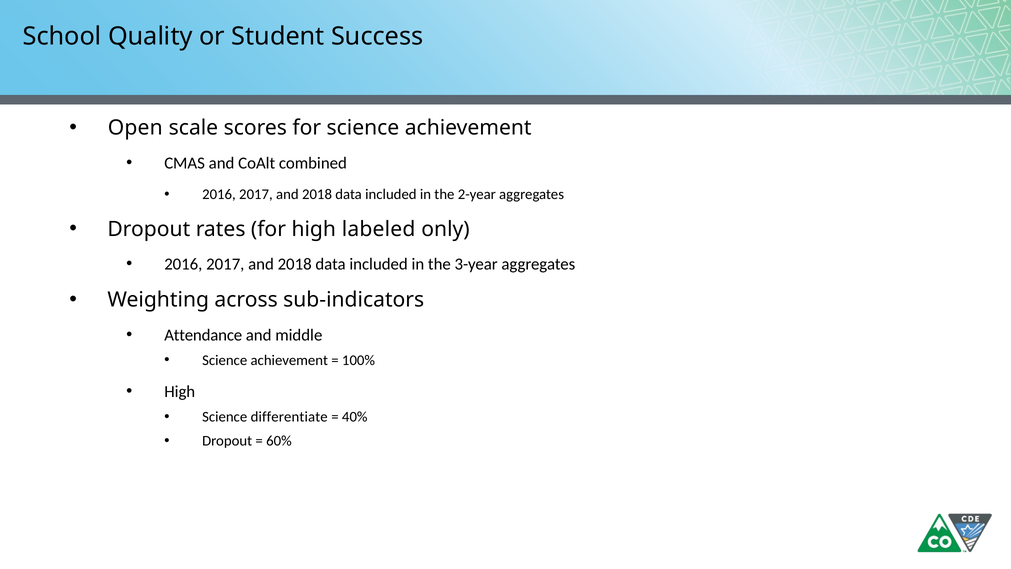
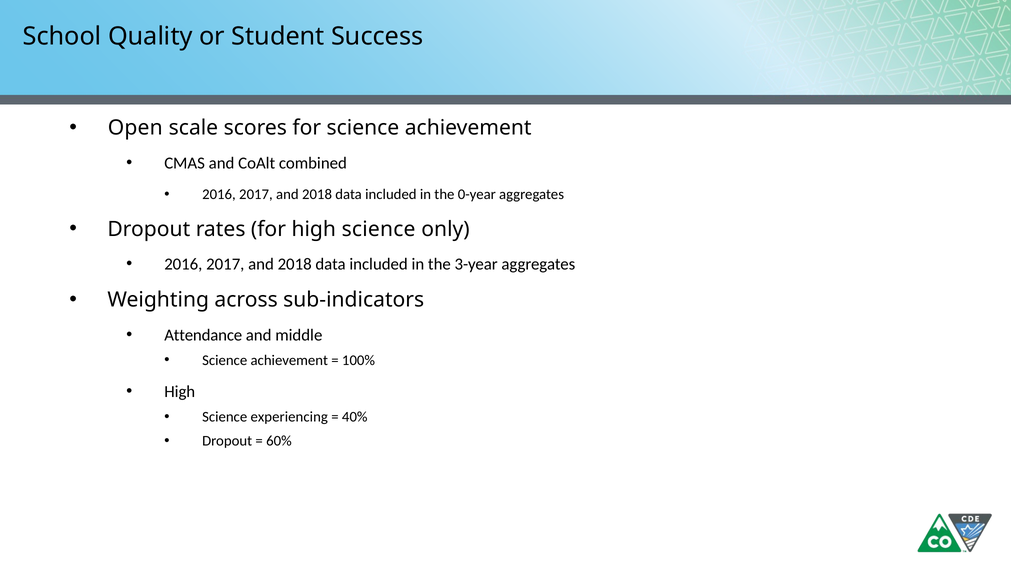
2-year: 2-year -> 0-year (477, 194)
high labeled: labeled -> science (379, 229)
differentiate: differentiate -> experiencing (289, 417)
